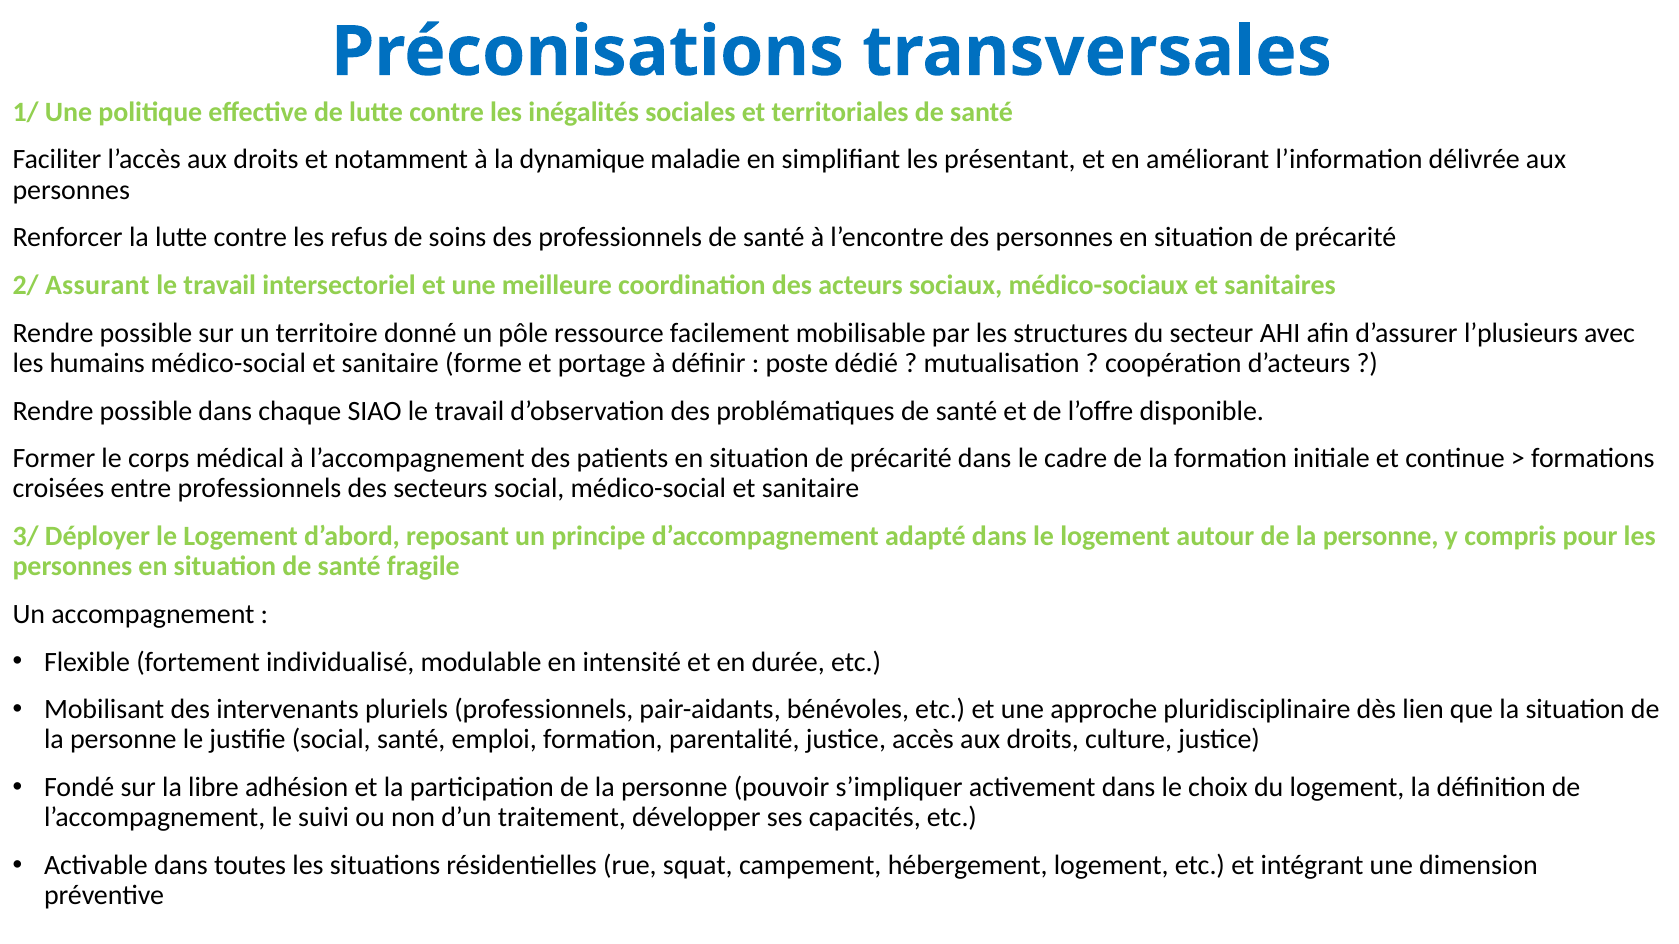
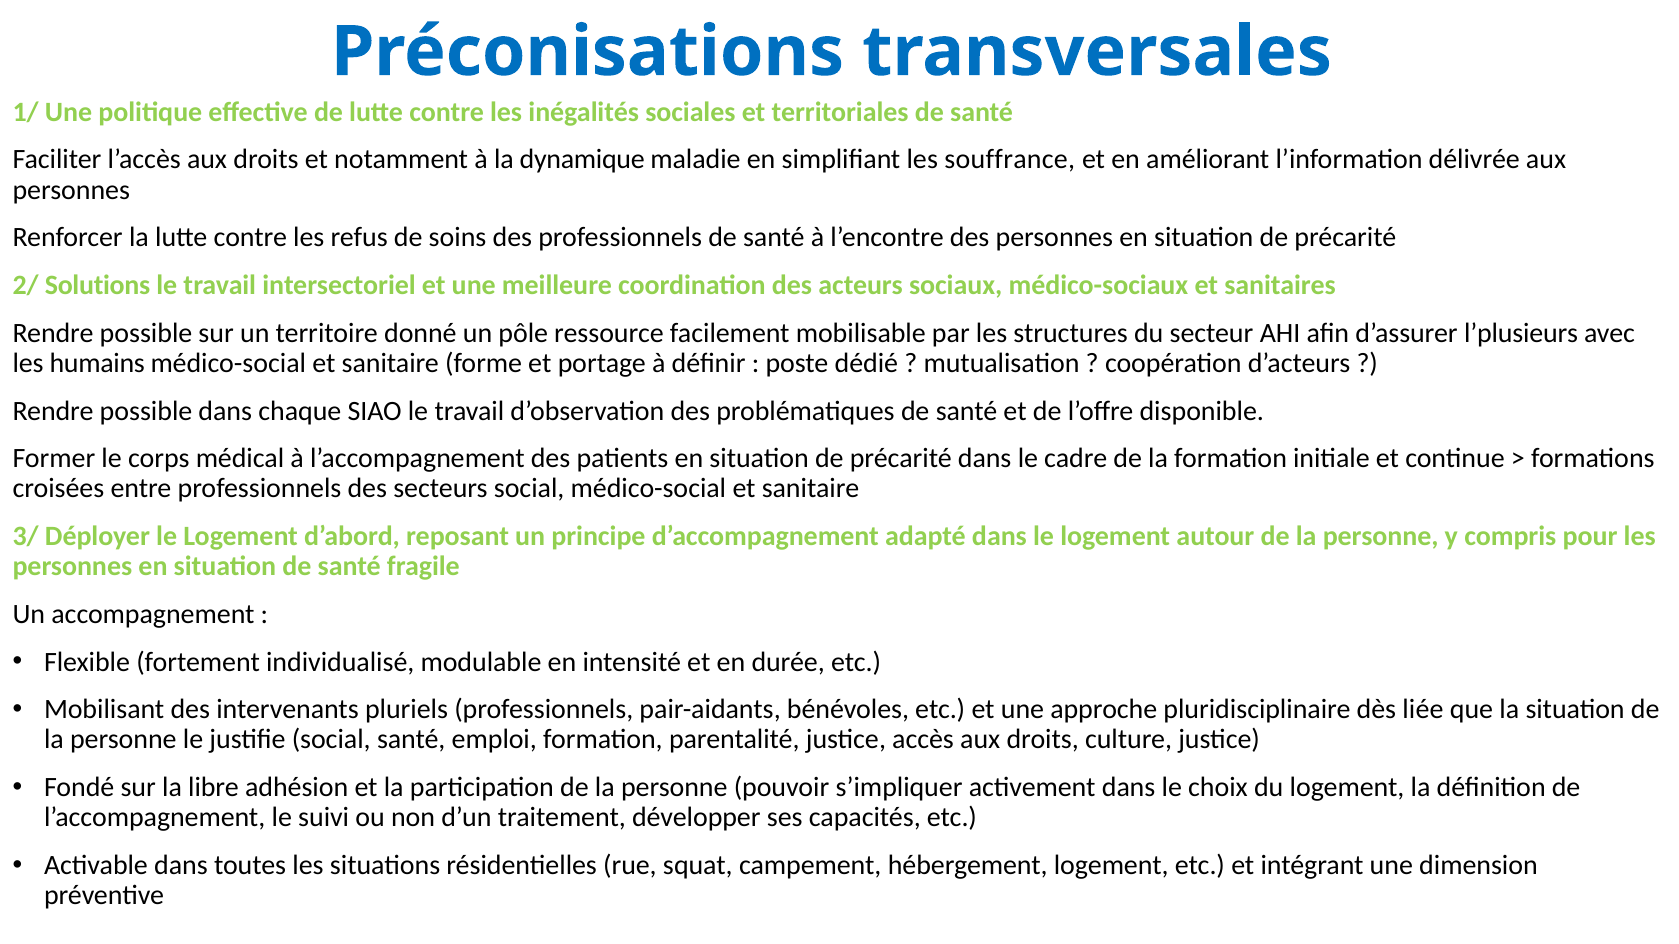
présentant: présentant -> souffrance (1010, 160)
Assurant: Assurant -> Solutions (98, 285)
lien: lien -> liée (1423, 710)
